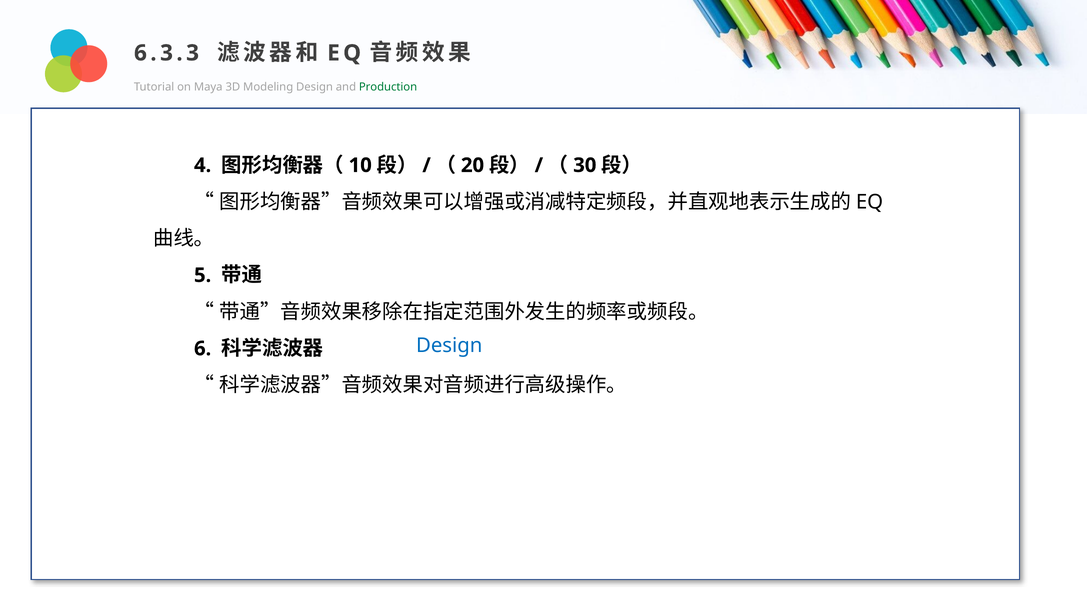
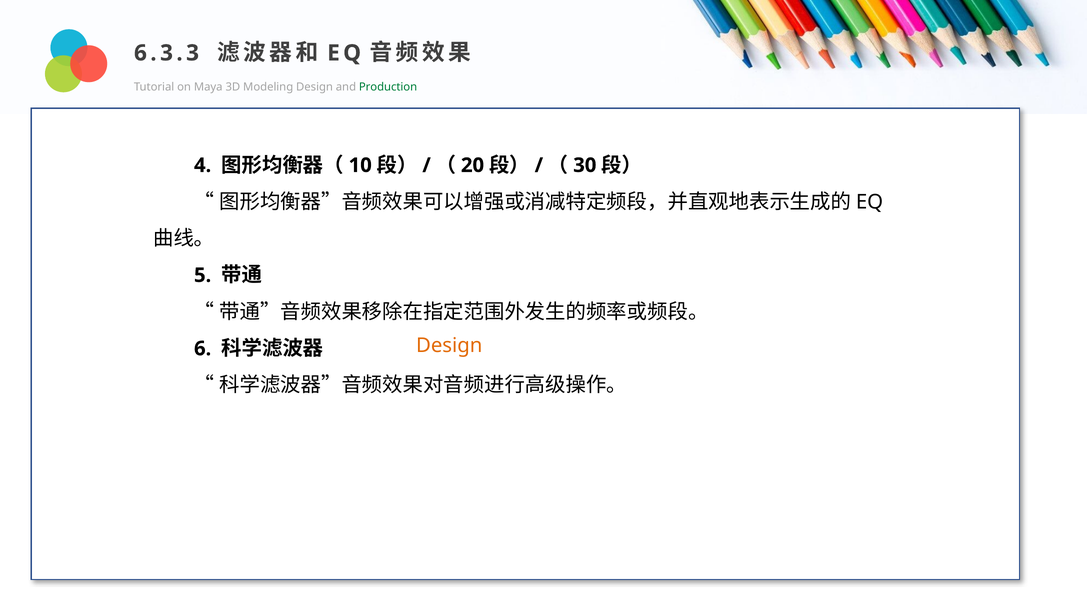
Design colour: blue -> orange (449, 346)
